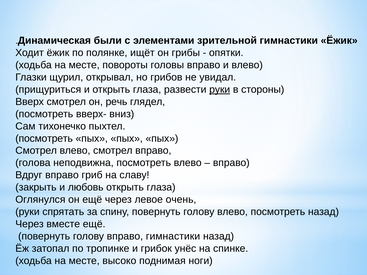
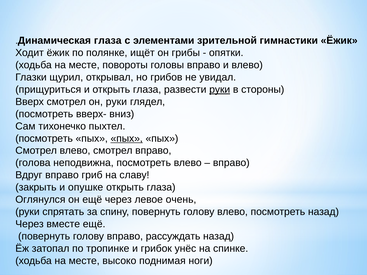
.Динамическая были: были -> глаза (108, 41)
он речь: речь -> руки (116, 102)
пых underline: none -> present (127, 139)
любовь: любовь -> опушке (86, 187)
вправо гимнастики: гимнастики -> рассуждать (173, 236)
